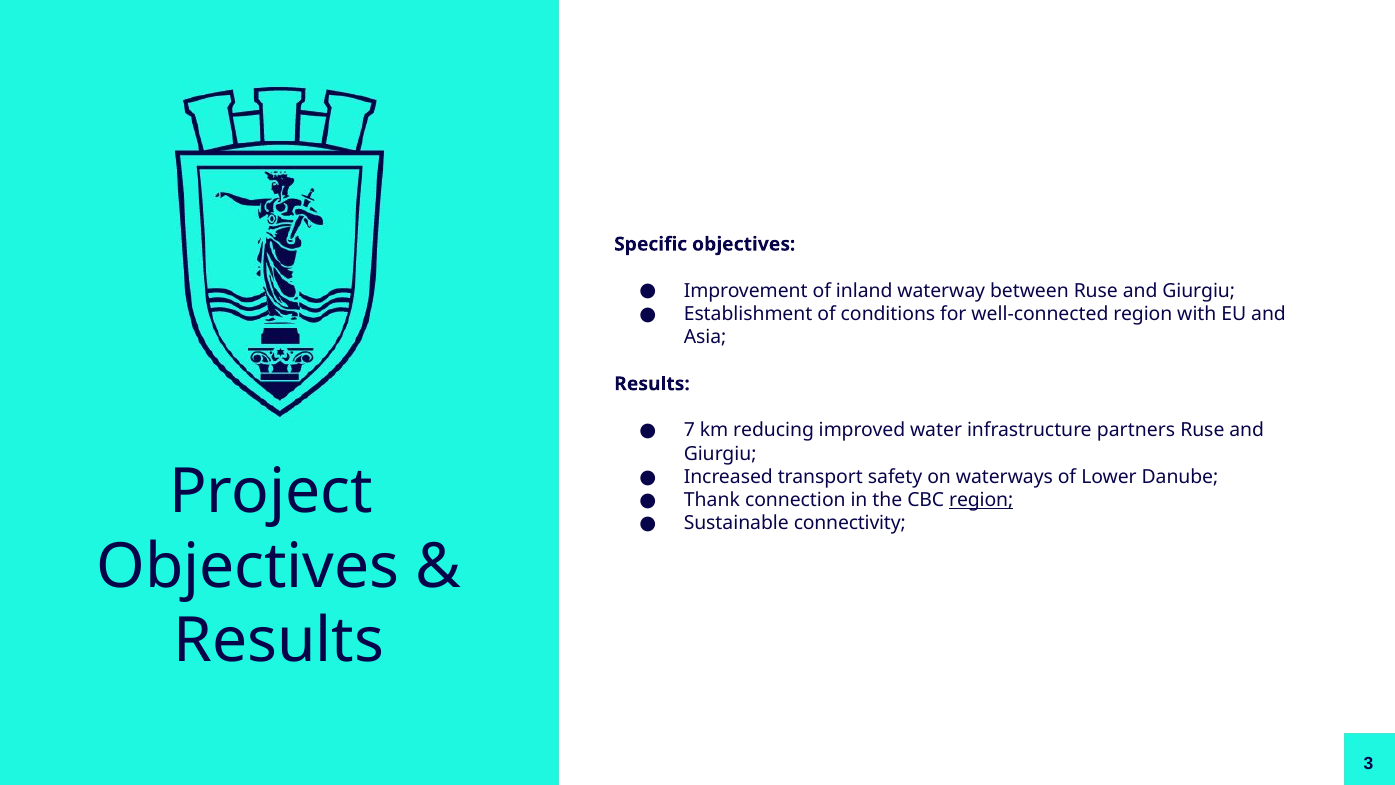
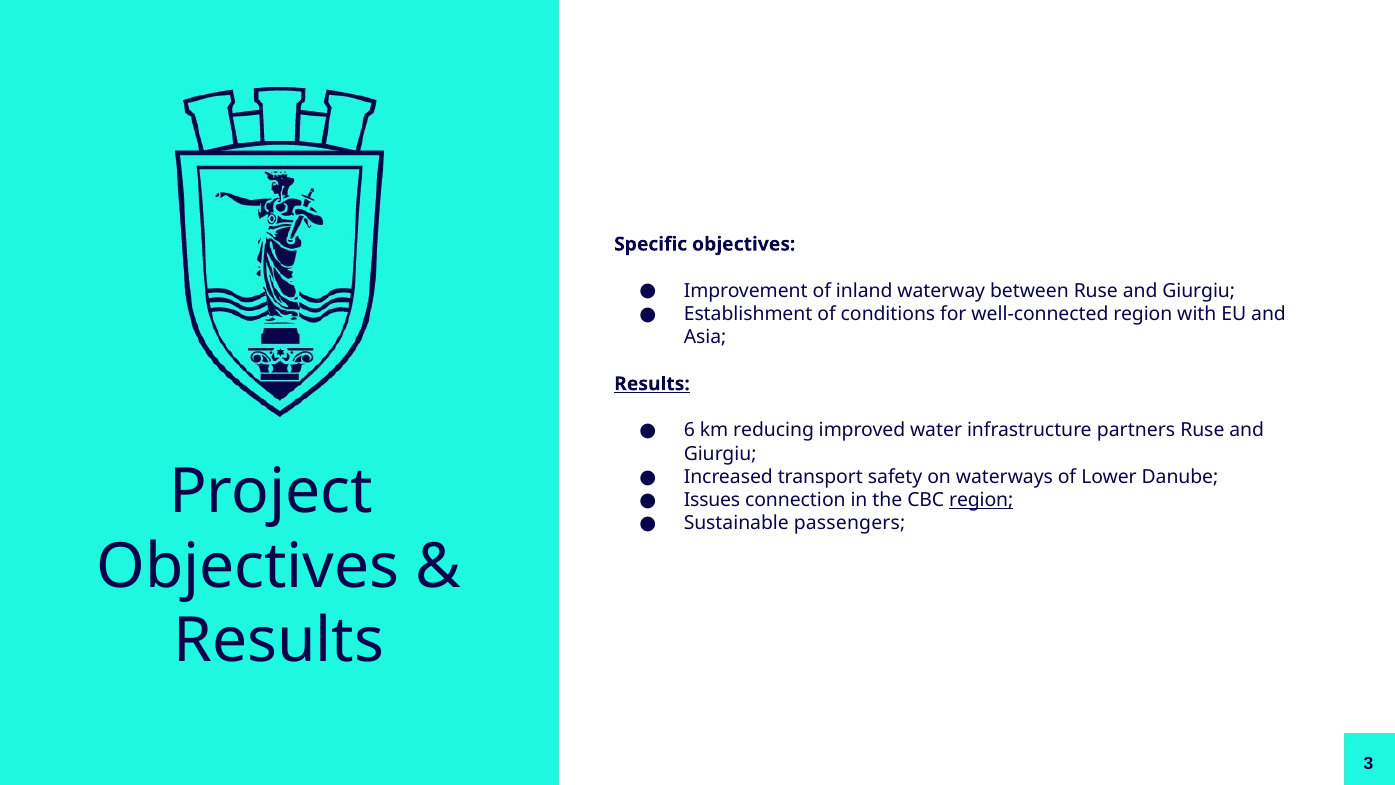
Results underline: none -> present (652, 384)
7: 7 -> 6 (689, 430)
Thank: Thank -> Issues (712, 500)
connectivity: connectivity -> passengers (850, 523)
